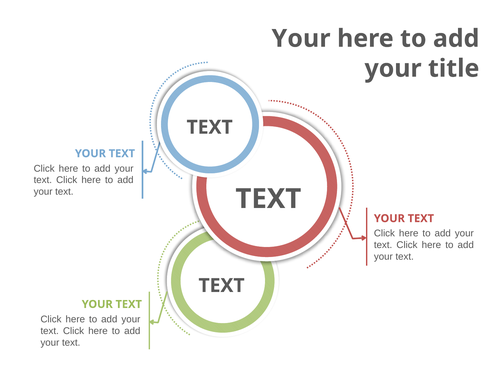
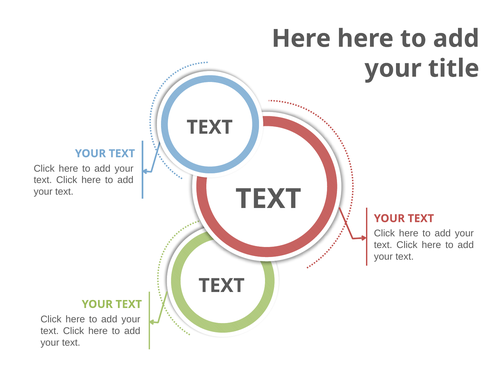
Your: Your -> Here (301, 39)
